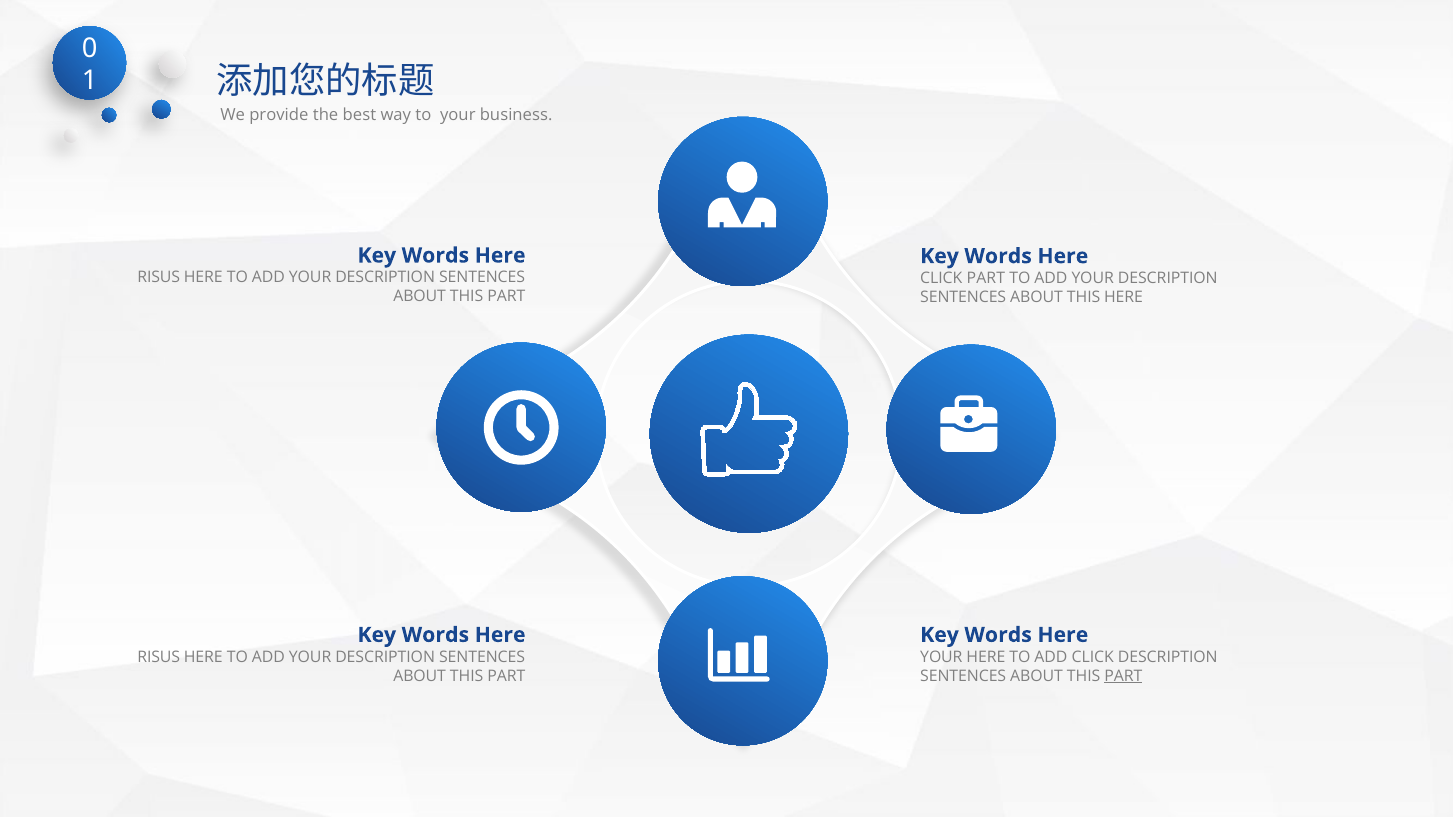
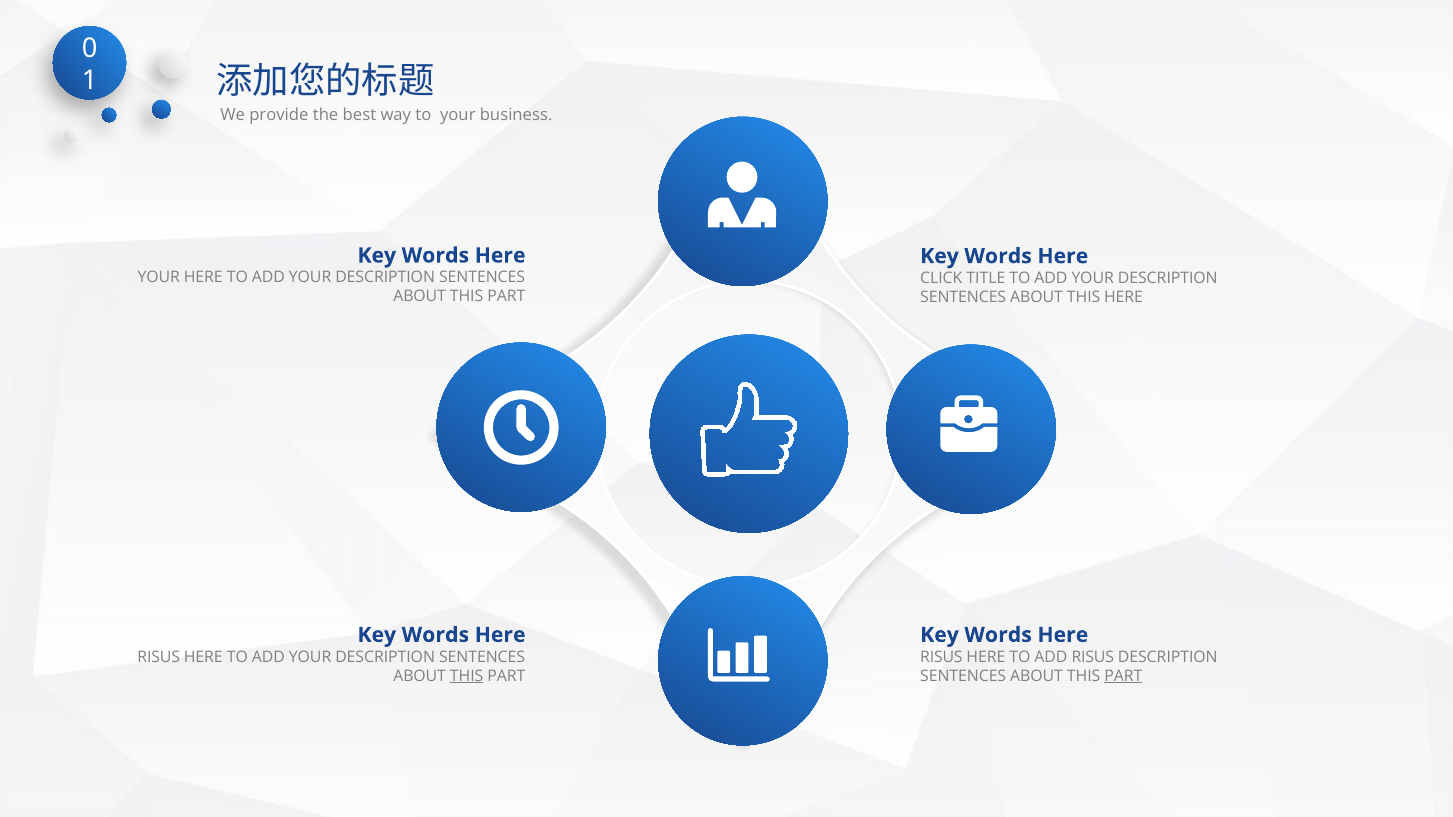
RISUS: RISUS -> YOUR (159, 277)
CLICK PART: PART -> TITLE (986, 278)
YOUR: YOUR -> RISUS (941, 657)
ADD CLICK: CLICK -> RISUS (1093, 657)
THIS underline: none -> present (467, 676)
